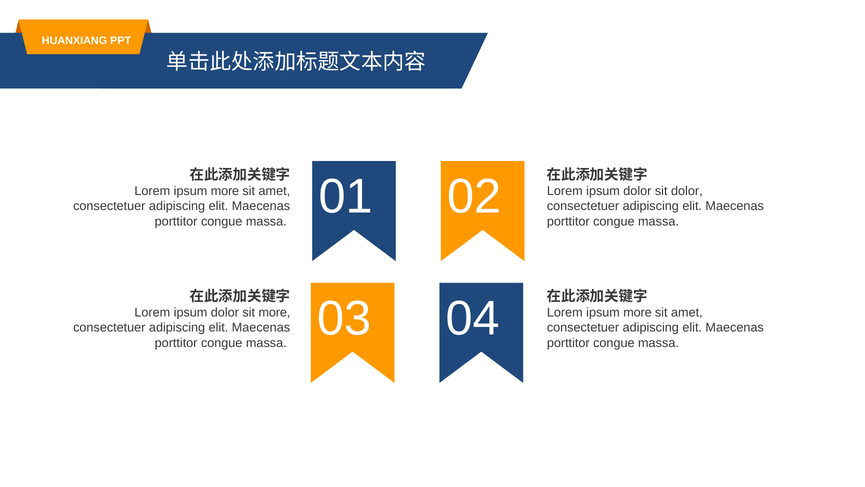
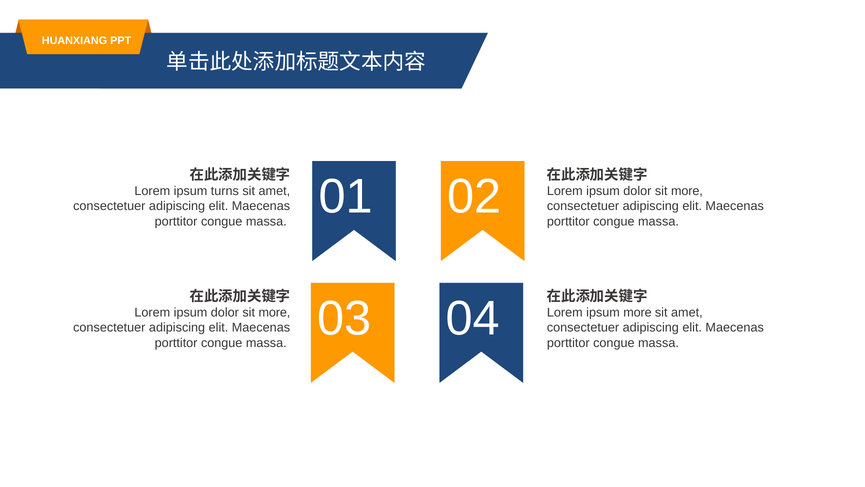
more: more -> turns (225, 191)
dolor: dolor -> more (687, 191)
